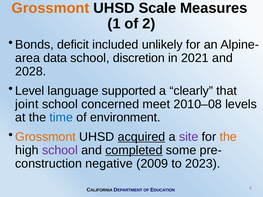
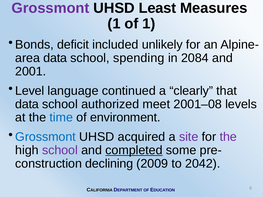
Grossmont colour: orange -> purple (50, 8)
Scale: Scale -> Least (157, 8)
of 2: 2 -> 1 (149, 24)
discretion: discretion -> spending (139, 58)
2021: 2021 -> 2084 (195, 58)
2028: 2028 -> 2001 (31, 72)
supported: supported -> continued (129, 91)
joint: joint -> data (27, 104)
concerned: concerned -> authorized (110, 104)
2010–08: 2010–08 -> 2001–08 (198, 104)
Grossmont colour: orange -> blue (45, 137)
acquired underline: present -> none (142, 137)
the colour: orange -> purple (228, 137)
negative: negative -> declining (109, 164)
2023: 2023 -> 2042 (203, 164)
